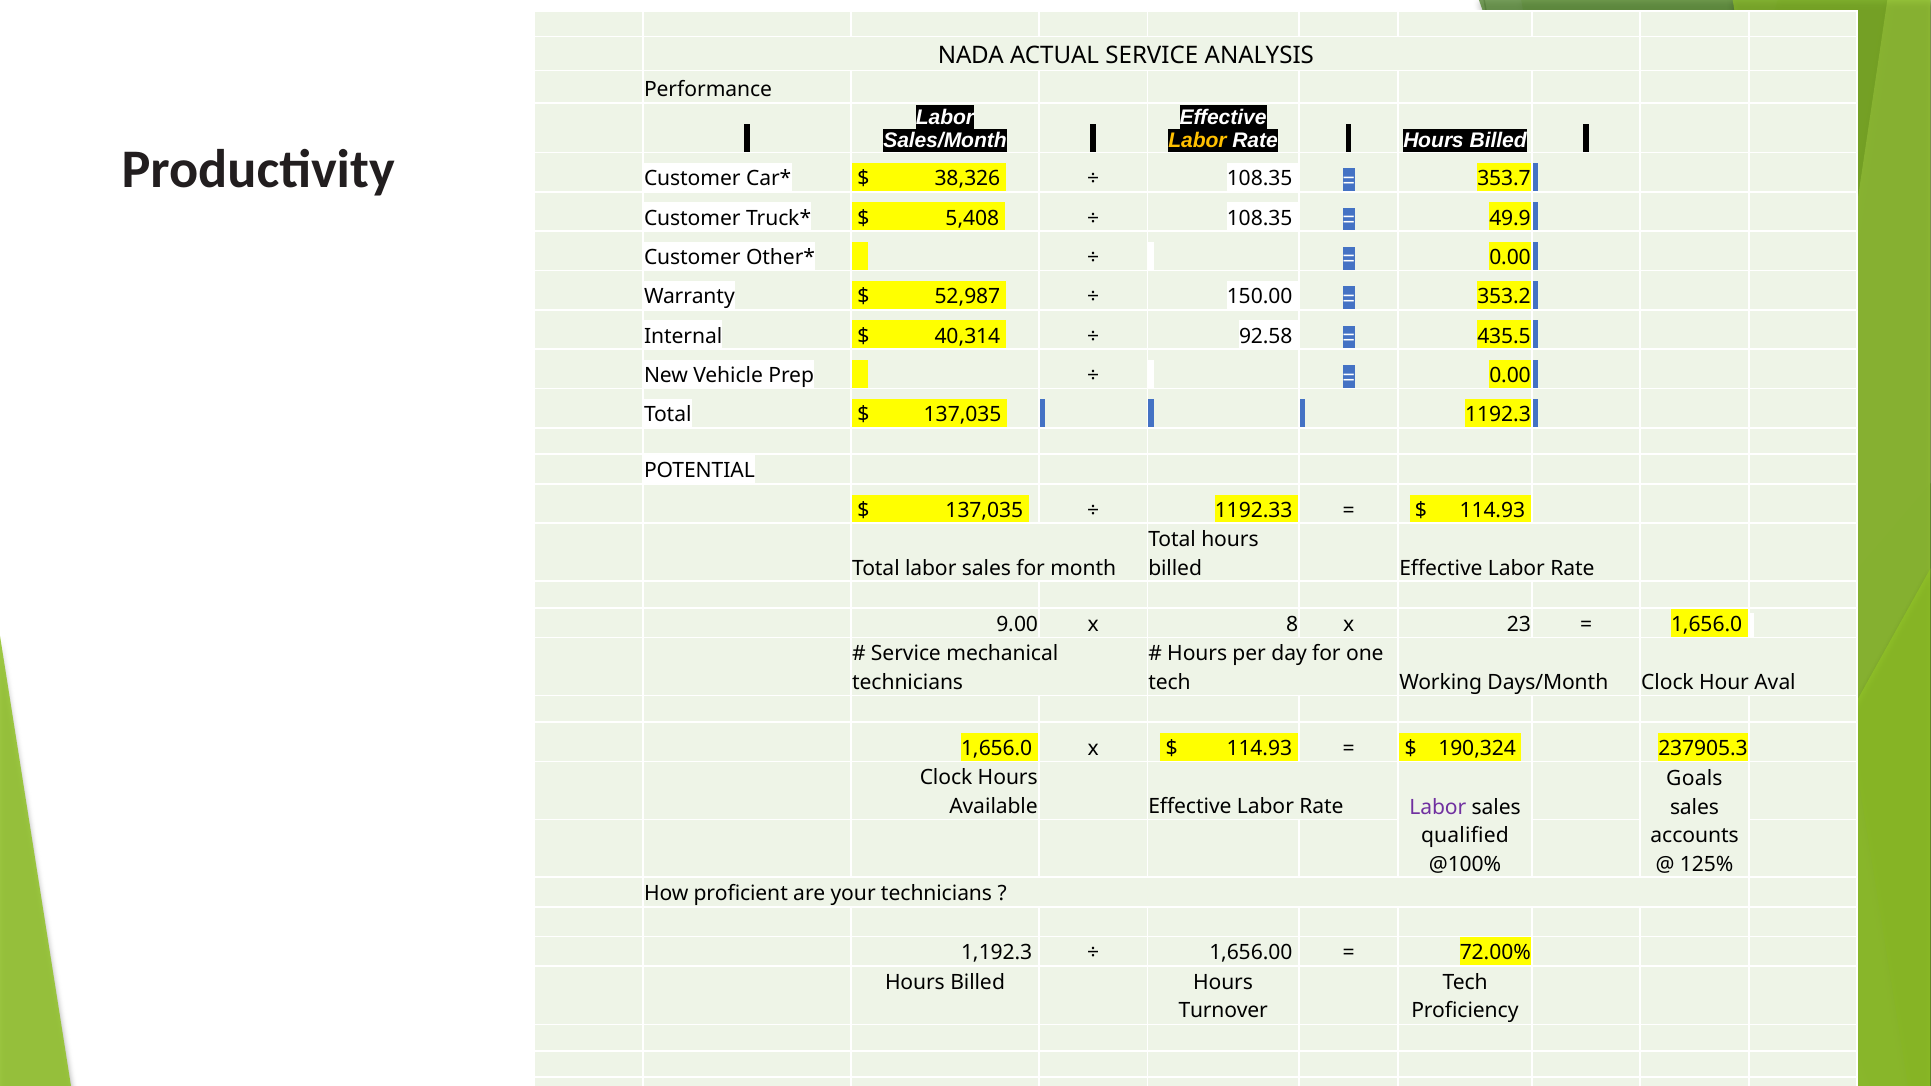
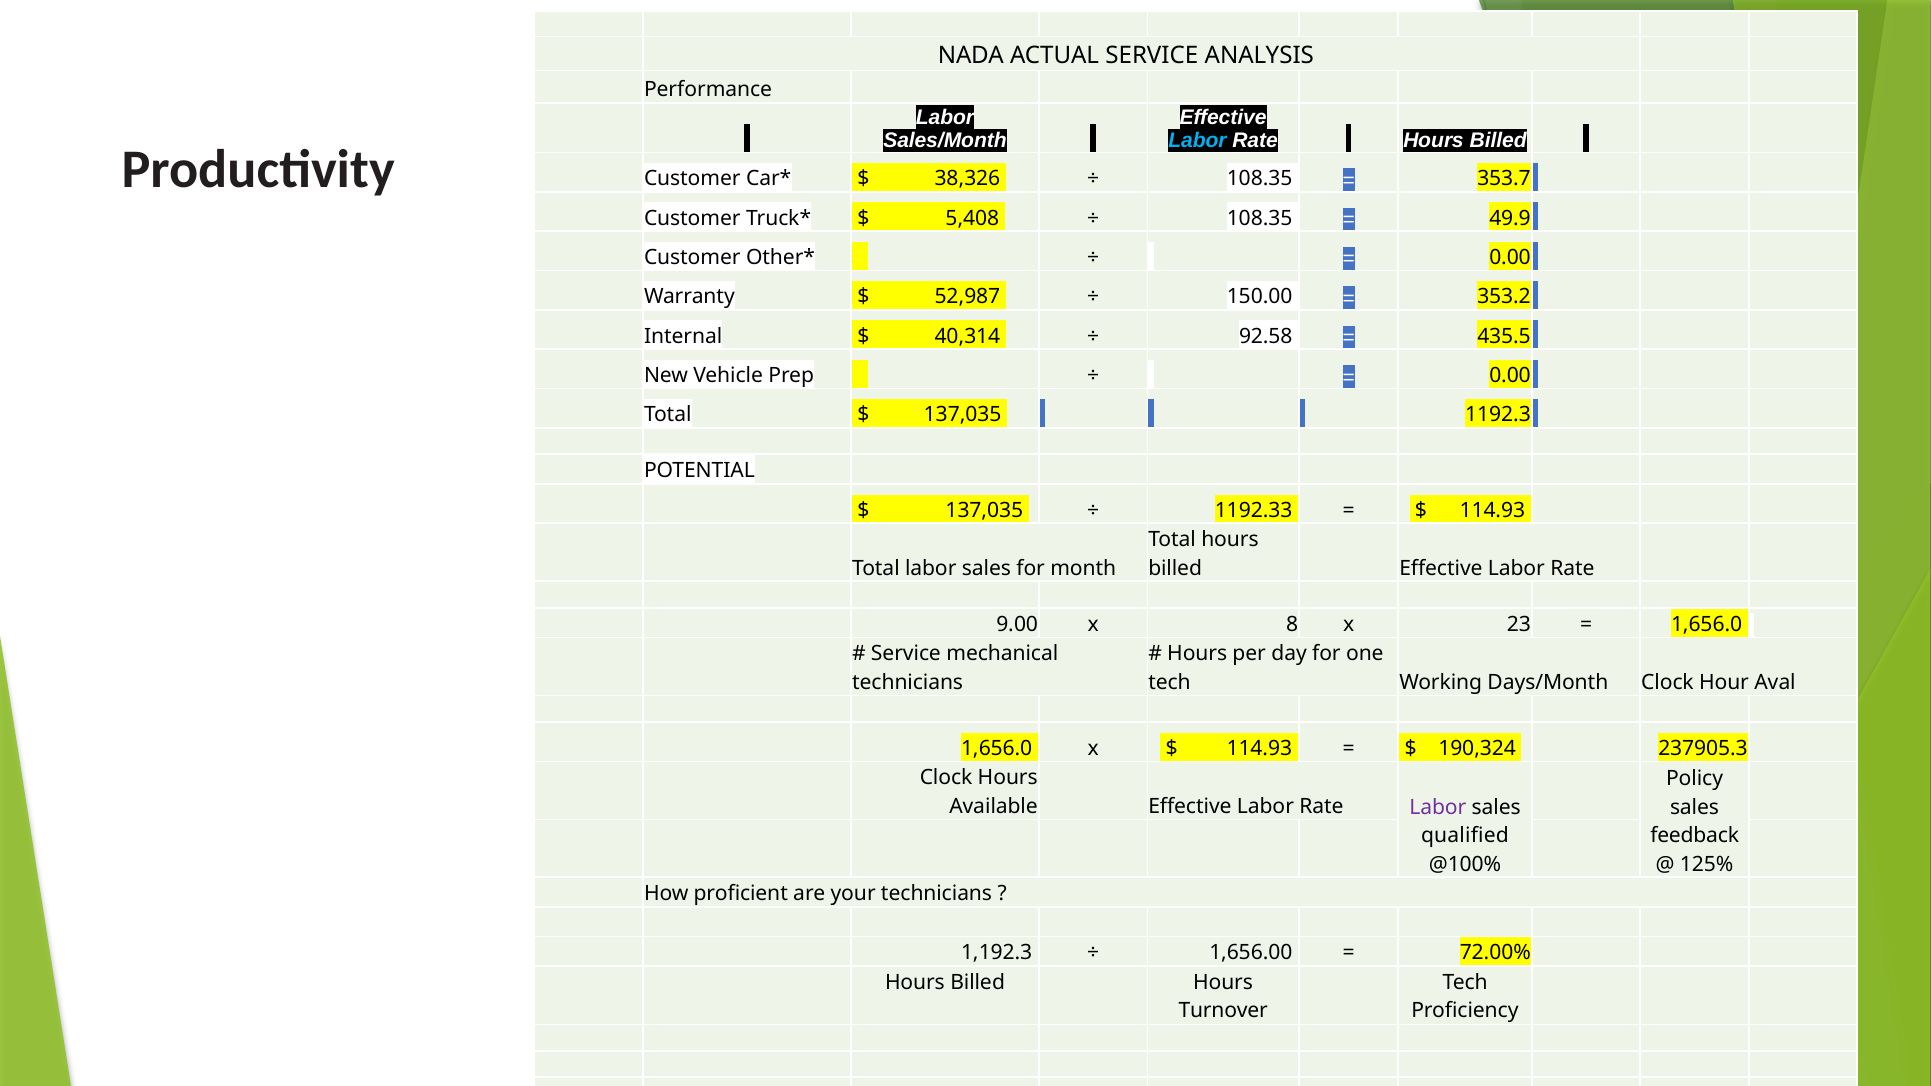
Labor colour: yellow -> light blue (1197, 141)
Goals: Goals -> Policy (1695, 779)
accounts: accounts -> feedback (1695, 836)
